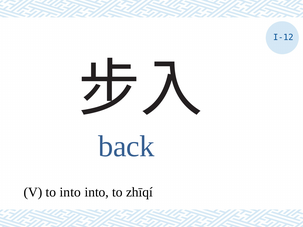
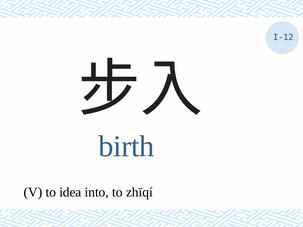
back: back -> birth (126, 147)
to into: into -> idea (70, 192)
